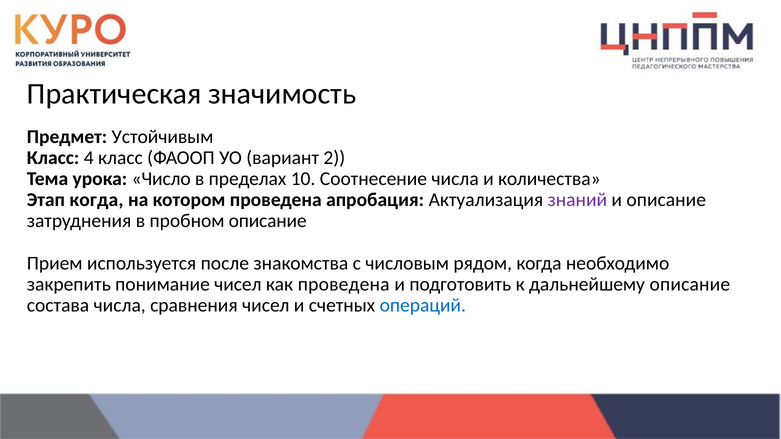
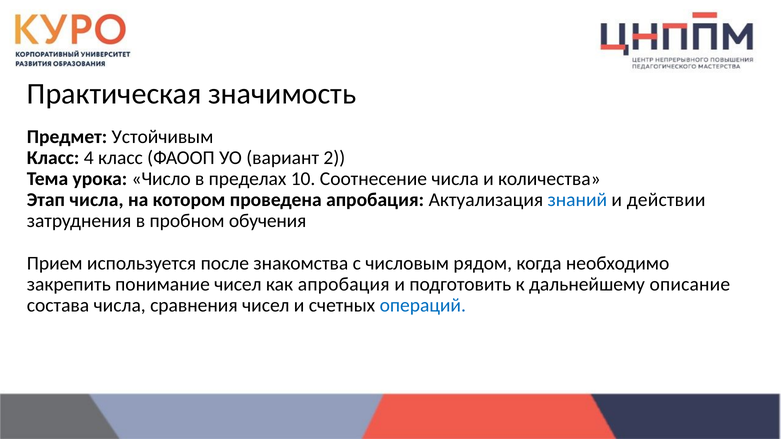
Этап когда: когда -> числа (96, 200)
знаний colour: purple -> blue (577, 200)
и описание: описание -> действии (666, 200)
пробном описание: описание -> обучения (268, 221)
как проведена: проведена -> апробация (344, 284)
